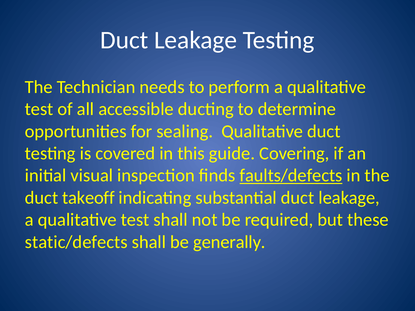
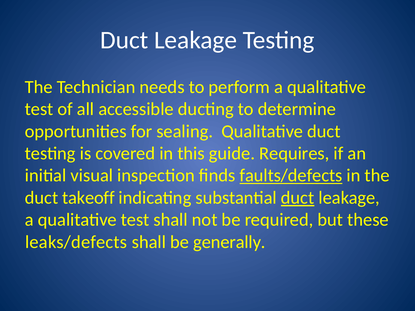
Covering: Covering -> Requires (294, 154)
duct underline: none -> present (298, 198)
static/defects: static/defects -> leaks/defects (76, 242)
